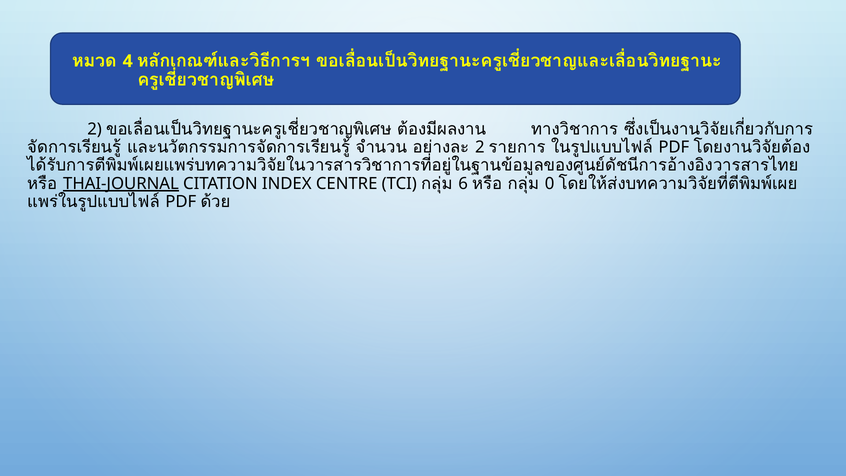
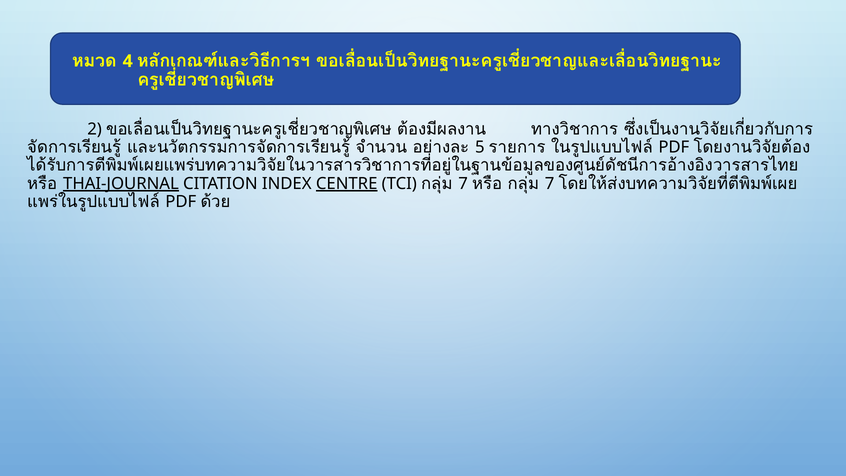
2: 2 -> 5 (480, 147)
CENTRE underline: none -> present (347, 184)
6: 6 -> 7 (463, 184)
0: 0 -> 7 (550, 184)
